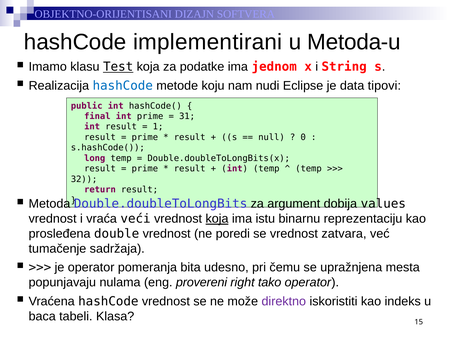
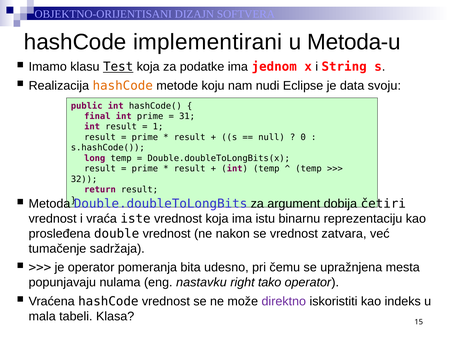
hashCode colour: blue -> orange (123, 86)
tipovi: tipovi -> svoju (384, 86)
values: values -> četiri (383, 204)
veći: veći -> iste (136, 219)
koja underline: present -> none (217, 219)
poredi: poredi -> nakon (233, 234)
provereni: provereni -> nastavku (201, 283)
baca: baca -> mala (42, 317)
